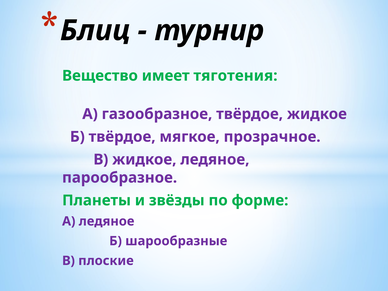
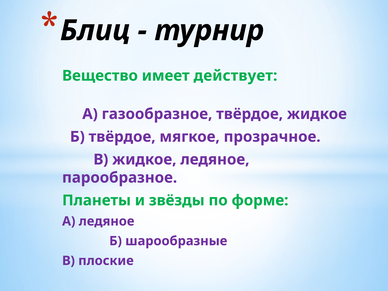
тяготения: тяготения -> действует (235, 76)
